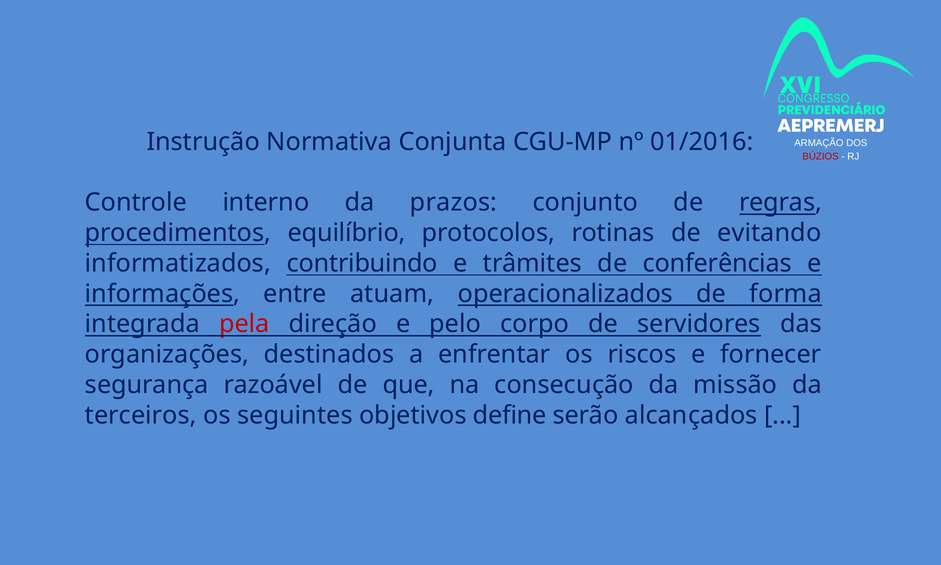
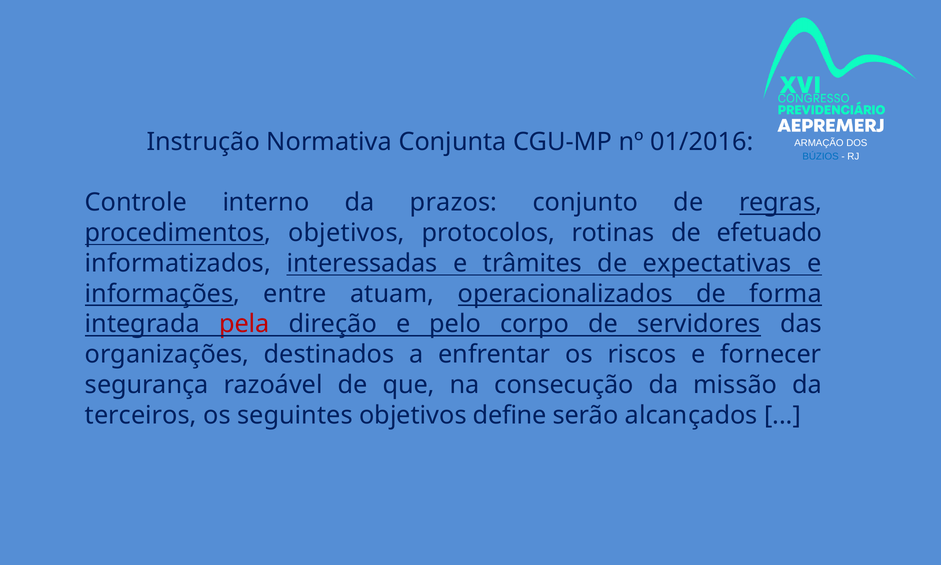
BÚZIOS colour: red -> blue (821, 157)
procedimentos equilíbrio: equilíbrio -> objetivos (346, 233)
evitando: evitando -> efetuado (770, 233)
contribuindo: contribuindo -> interessadas (362, 263)
conferências: conferências -> expectativas (717, 263)
